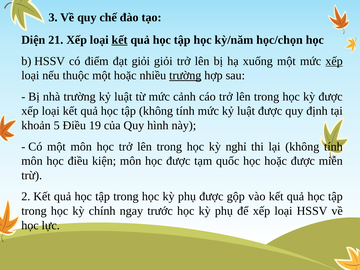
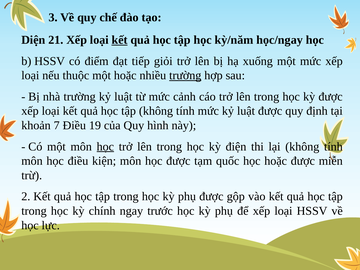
học/chọn: học/chọn -> học/ngay (280, 40)
đạt giỏi: giỏi -> tiếp (141, 61)
xếp underline: present -> none (334, 61)
5: 5 -> 7 (57, 125)
học underline: none -> present (105, 147)
nghỉ: nghỉ -> điện (236, 147)
